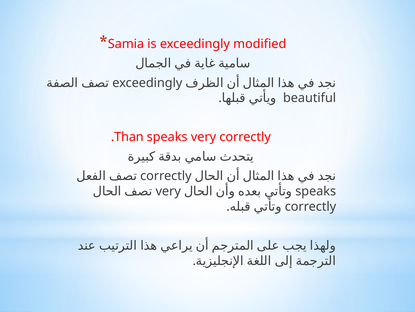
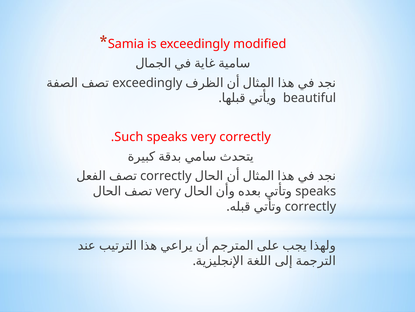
Than: Than -> Such (129, 137)
